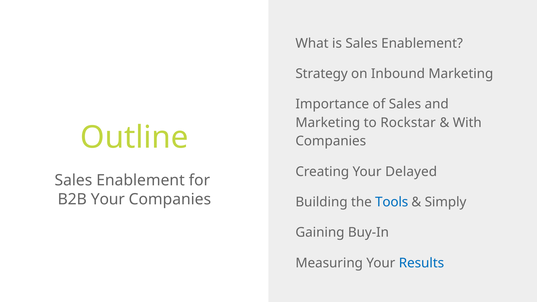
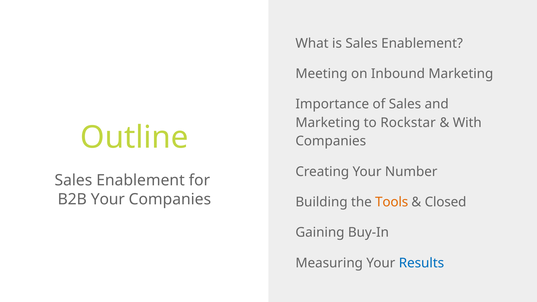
Strategy: Strategy -> Meeting (322, 74)
Delayed: Delayed -> Number (411, 172)
Tools colour: blue -> orange (392, 202)
Simply: Simply -> Closed (446, 202)
